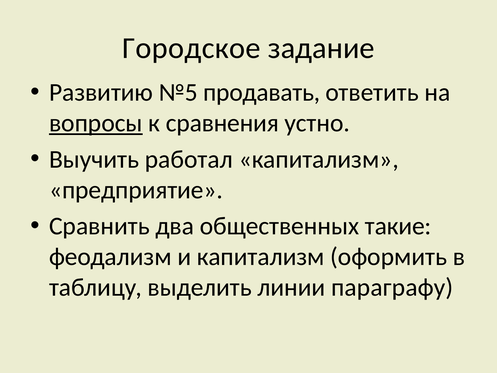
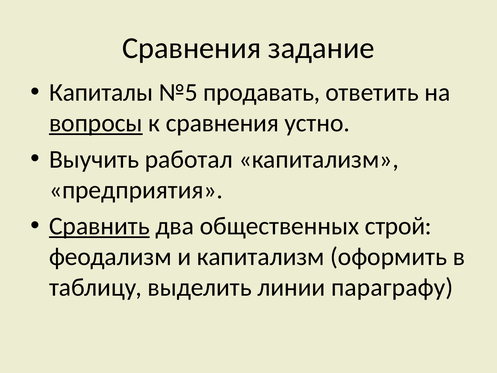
Городское: Городское -> Сравнения (192, 48)
Развитию: Развитию -> Капиталы (101, 92)
предприятие: предприятие -> предприятия (136, 190)
Сравнить underline: none -> present (99, 226)
такие: такие -> строй (398, 226)
